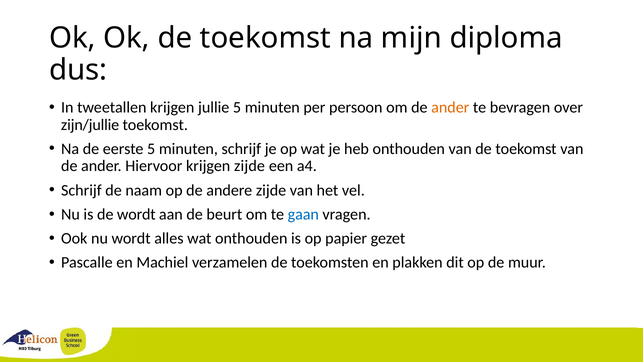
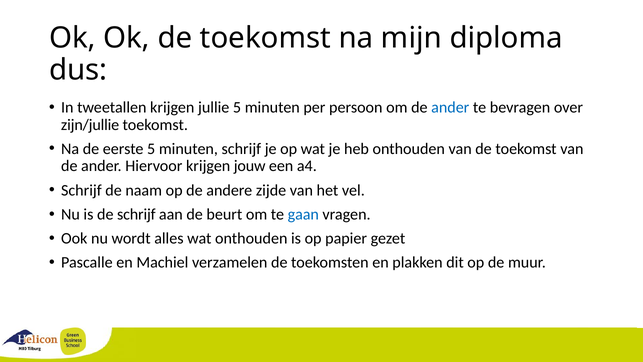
ander colour: orange -> blue (450, 107)
krijgen zijde: zijde -> jouw (250, 166)
de wordt: wordt -> schrijf (136, 214)
